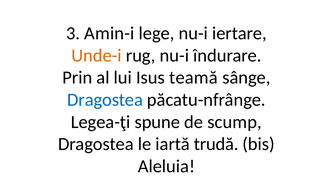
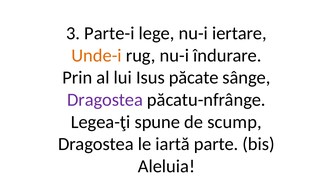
Amin-i: Amin-i -> Parte-i (109, 33)
teamă: teamă -> păcate (194, 78)
Dragostea colour: blue -> purple (105, 100)
trudă: trudă -> parte (216, 144)
